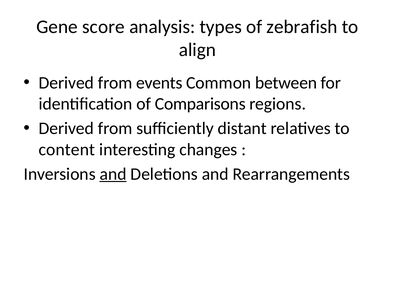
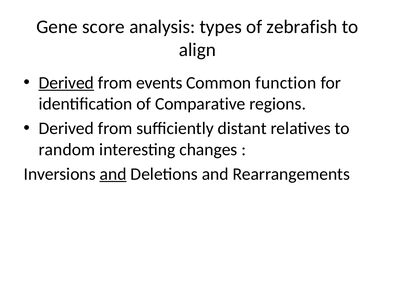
Derived underline: none -> present (66, 83)
between: between -> function (286, 83)
Comparisons: Comparisons -> Comparative (200, 104)
content: content -> random (67, 150)
